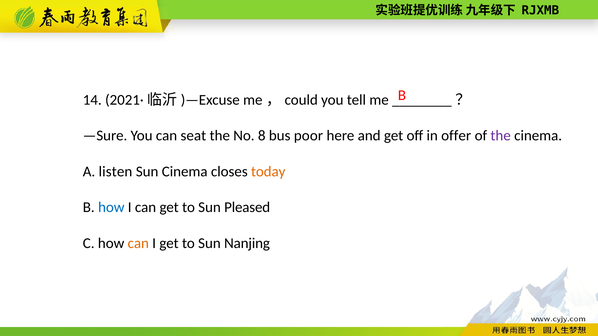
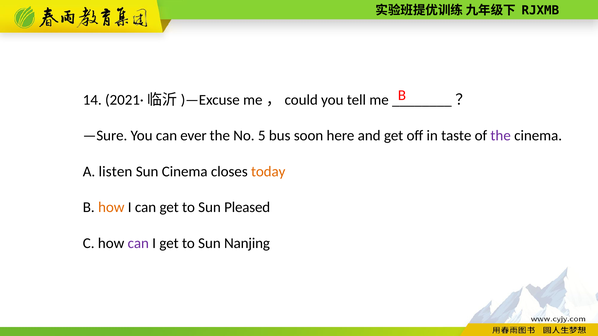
seat: seat -> ever (193, 136)
8: 8 -> 5 (262, 136)
poor: poor -> soon (309, 136)
offer: offer -> taste (456, 136)
how colour: blue -> orange (111, 207)
can colour: orange -> purple (138, 243)
